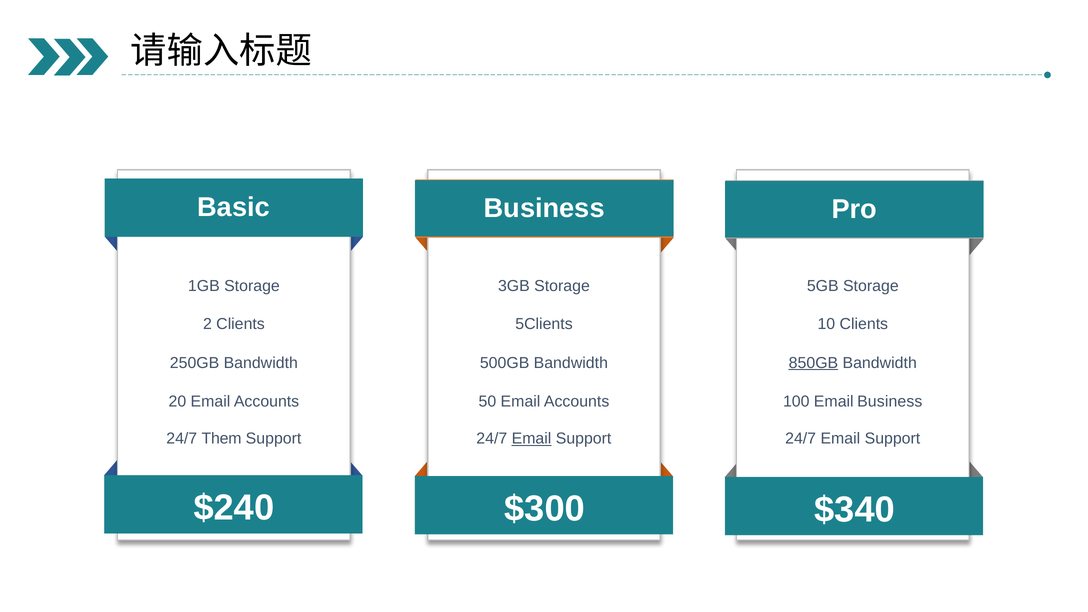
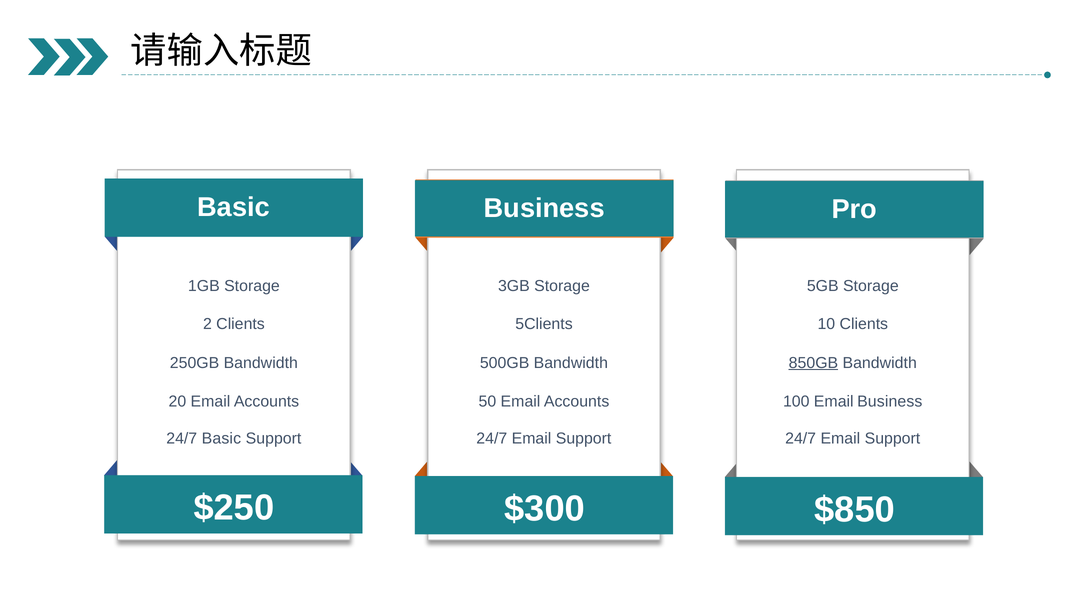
24/7 Them: Them -> Basic (221, 438)
Email underline: present -> none (532, 438)
$240: $240 -> $250 (234, 508)
$340: $340 -> $850 (855, 510)
